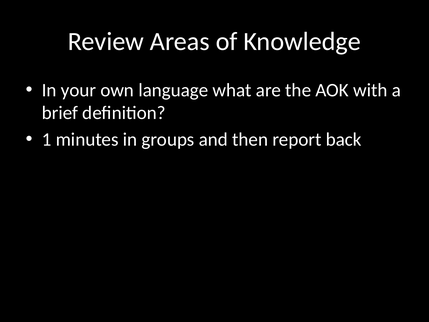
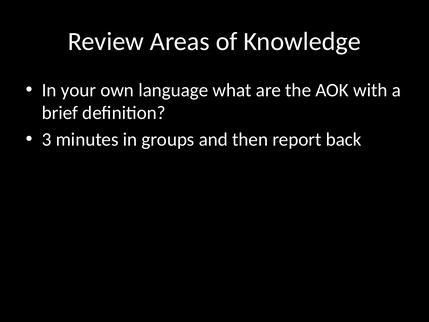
1: 1 -> 3 (47, 140)
